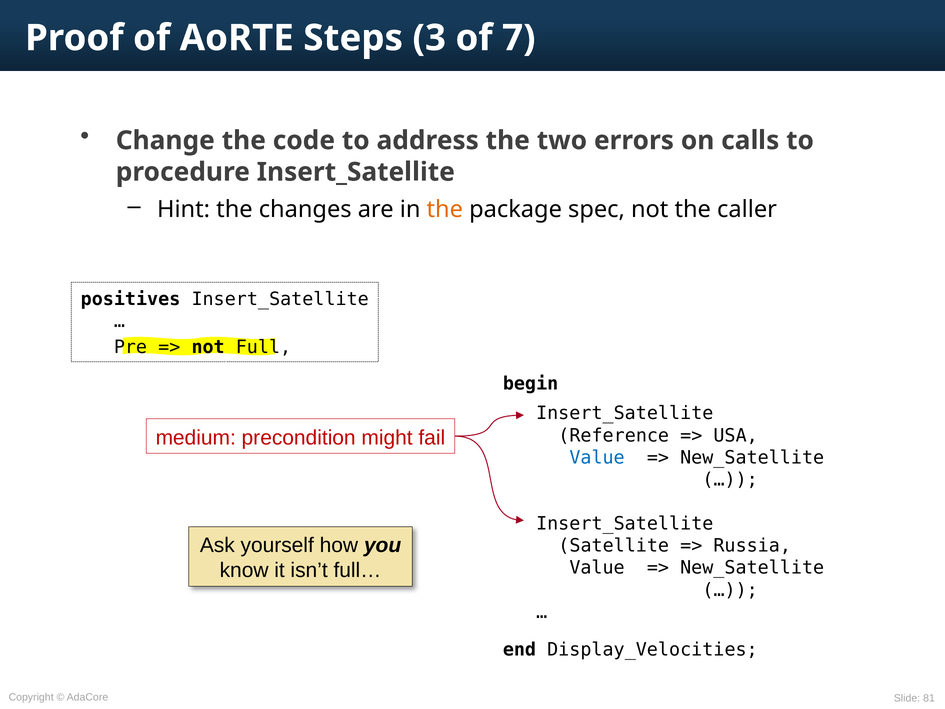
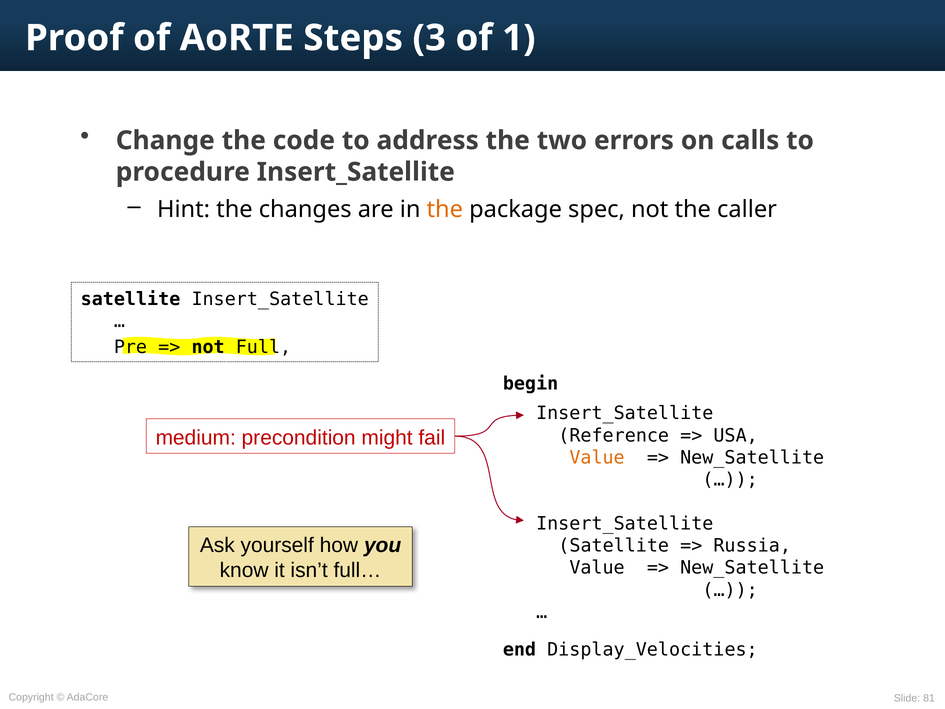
7: 7 -> 1 (519, 38)
positives: positives -> satellite (131, 299)
Value colour: blue -> orange (597, 457)
